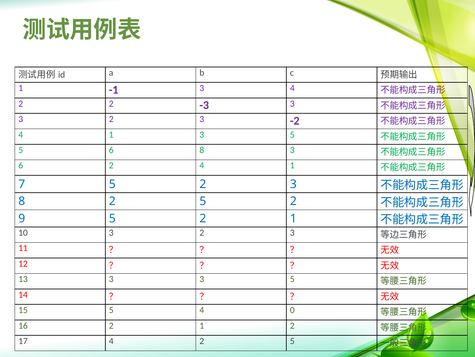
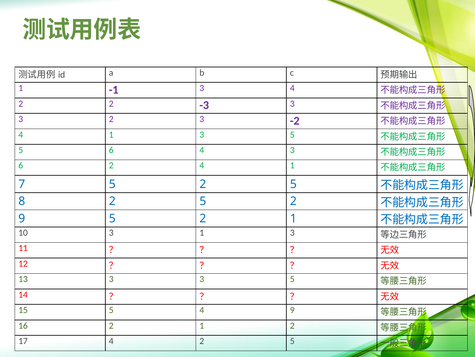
6 8: 8 -> 4 (202, 150)
5 2 3: 3 -> 5 (293, 184)
10 3 2: 2 -> 1 (202, 232)
4 0: 0 -> 9 (292, 310)
